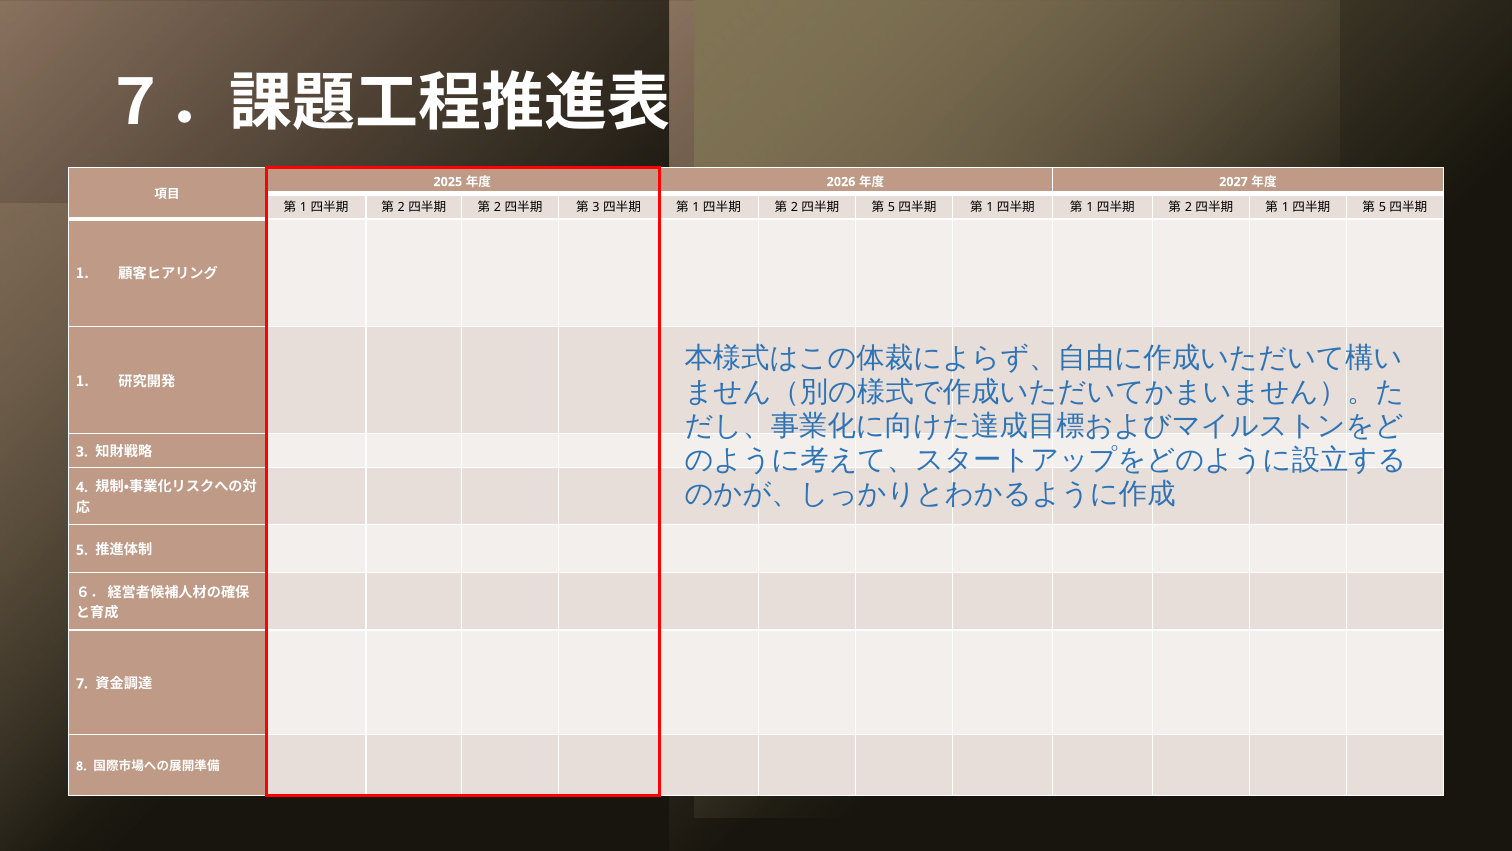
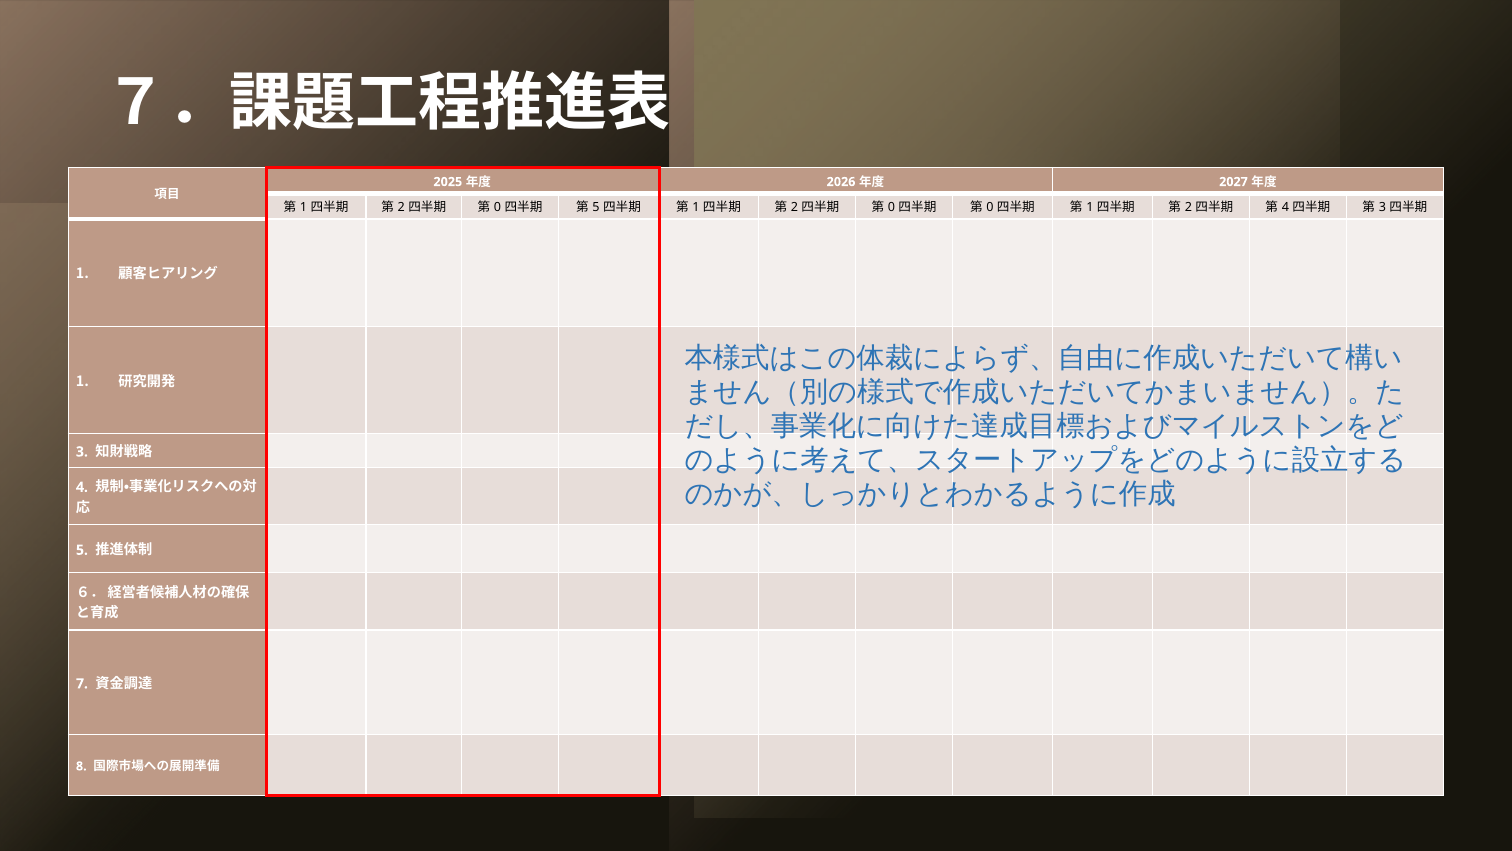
2: 2 -> 0 (498, 207)
3: 3 -> 5 (596, 207)
5: 5 -> 0 (891, 207)
1: 1 -> 0 (990, 207)
1: 1 -> 4 (1285, 207)
5: 5 -> 3 (1382, 207)
